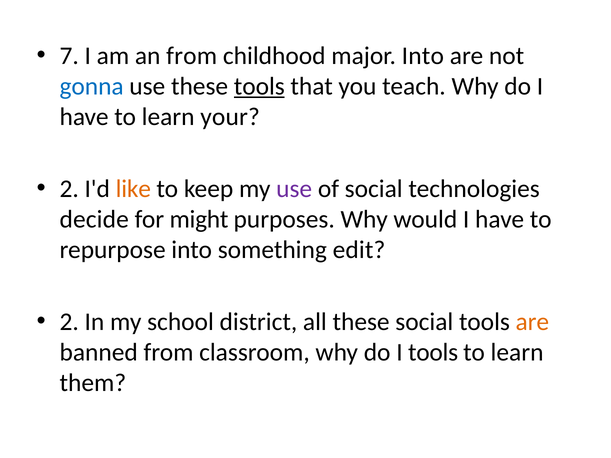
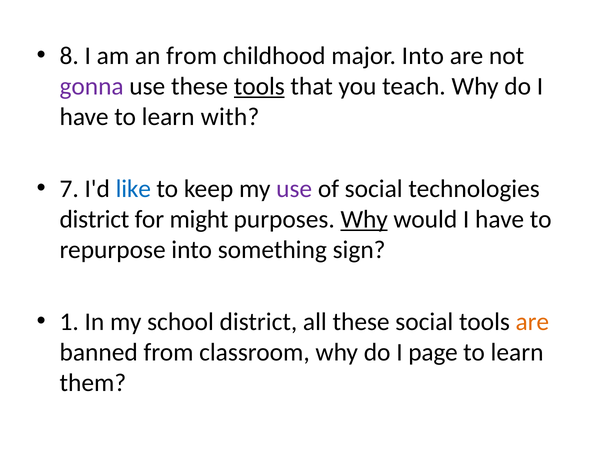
7: 7 -> 8 (69, 56)
gonna colour: blue -> purple (92, 86)
your: your -> with (230, 117)
2: 2 -> 7 (69, 189)
like colour: orange -> blue (133, 189)
decide: decide -> district (94, 219)
Why underline: none -> present (364, 219)
edit: edit -> sign (359, 250)
2: 2 -> 1 (69, 322)
I tools: tools -> page (433, 352)
